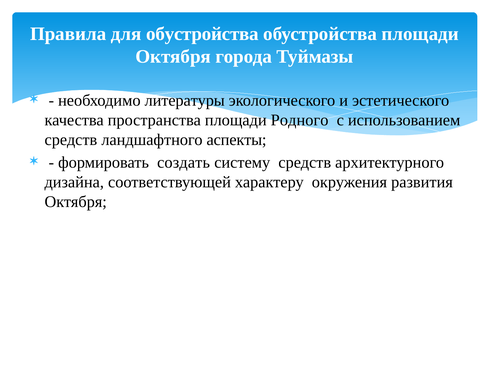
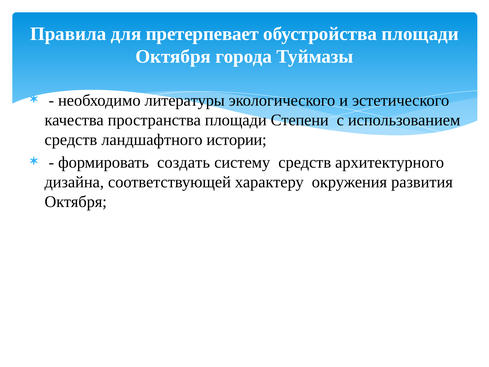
для обустройства: обустройства -> претерпевает (202, 34)
Родного: Родного -> Степени (300, 120)
аспекты: аспекты -> истории (237, 140)
